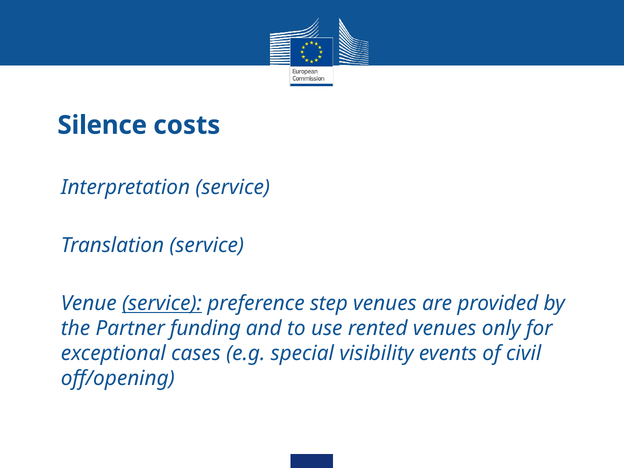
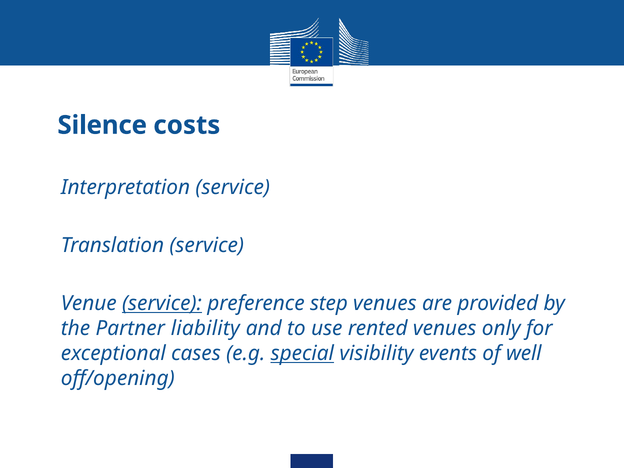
funding: funding -> liability (205, 329)
special underline: none -> present (302, 354)
civil: civil -> well (524, 354)
